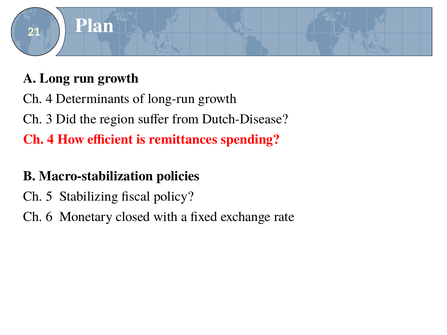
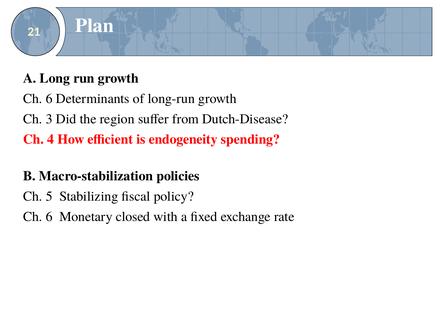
4: 4 -> 6 (49, 99)
remittances: remittances -> endogeneity (183, 140)
